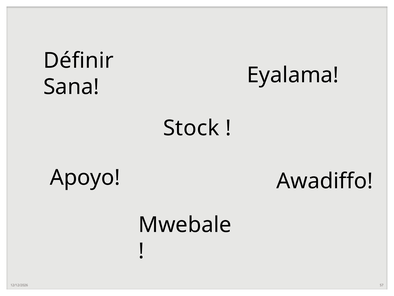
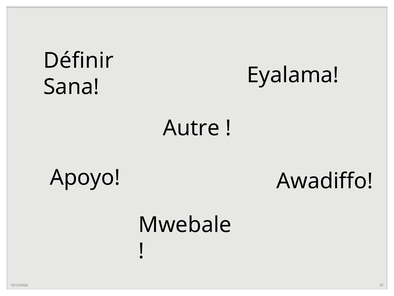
Stock: Stock -> Autre (191, 128)
